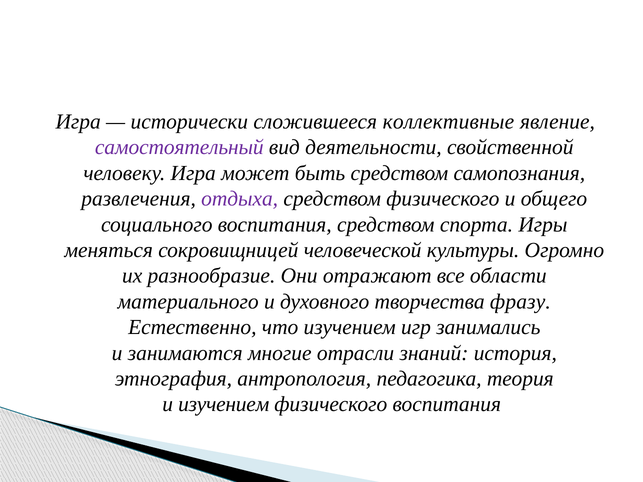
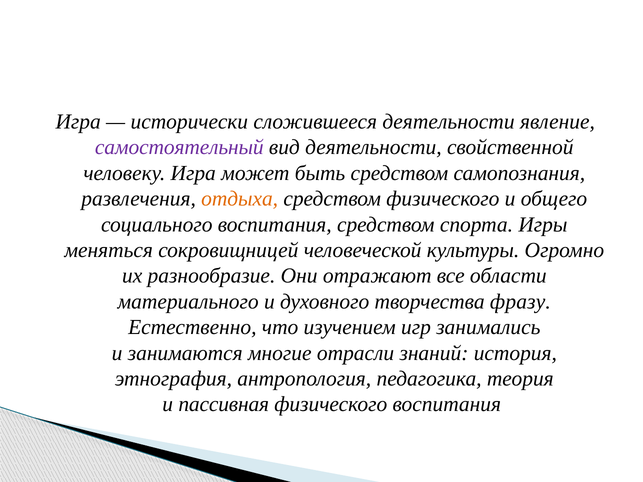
сложившееся коллективные: коллективные -> деятельности (449, 122)
отдыха colour: purple -> orange (240, 199)
и изучением: изучением -> пассивная (224, 405)
